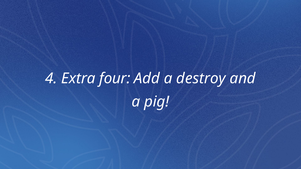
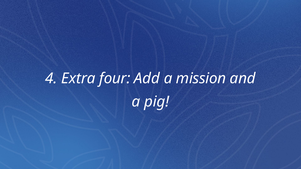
destroy: destroy -> mission (201, 78)
